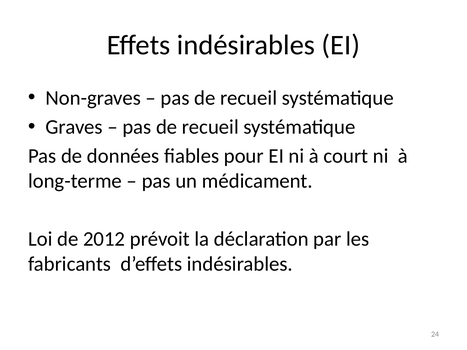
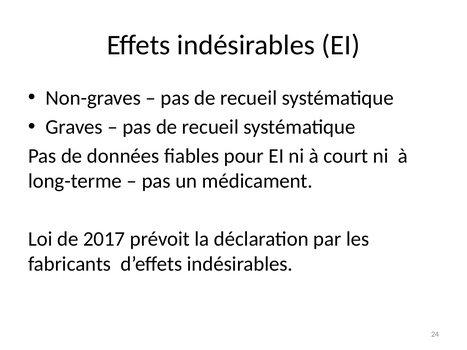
2012: 2012 -> 2017 (104, 239)
